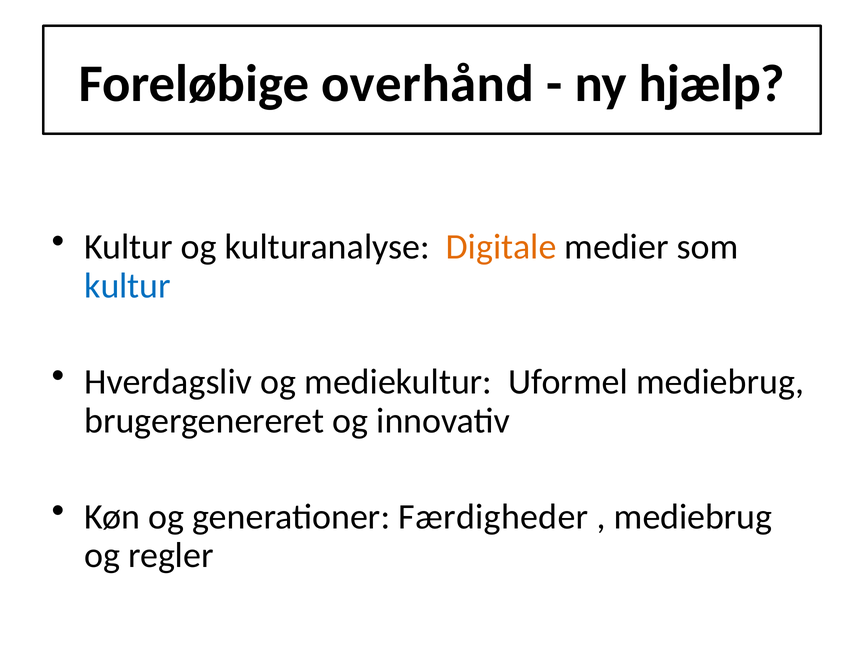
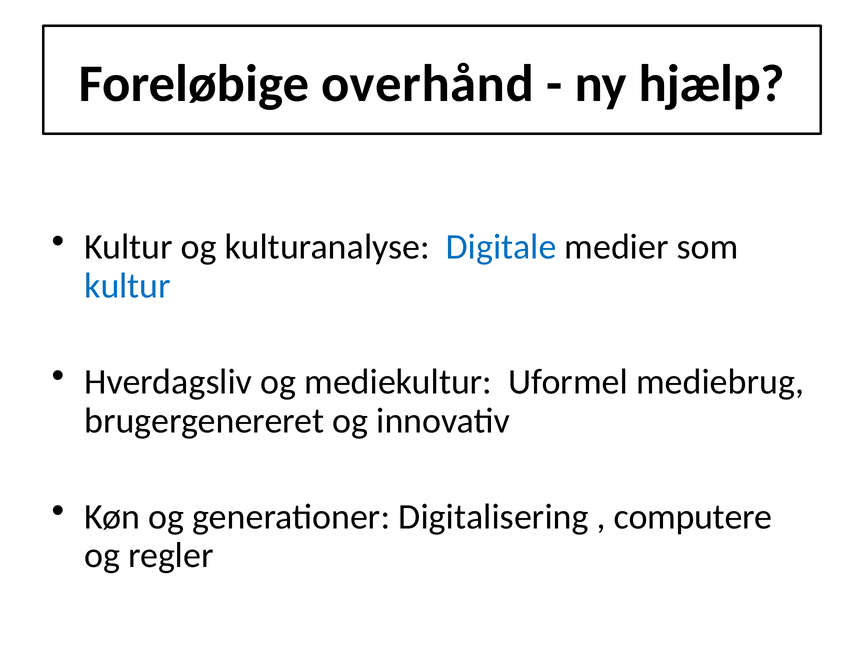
Digitale colour: orange -> blue (501, 247)
Færdigheder: Færdigheder -> Digitalisering (493, 517)
mediebrug: mediebrug -> computere (693, 517)
